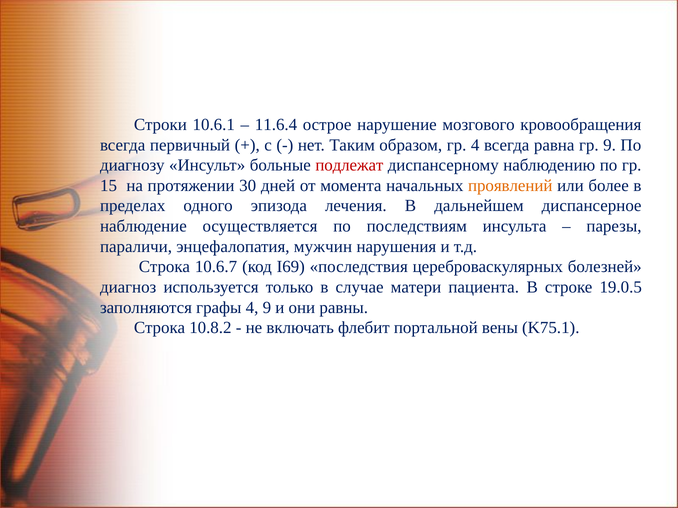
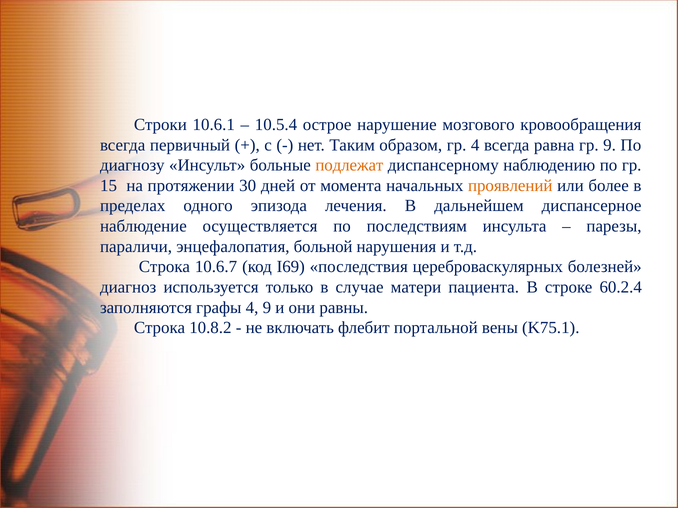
11.6.4: 11.6.4 -> 10.5.4 (276, 125)
подлежат colour: red -> orange (349, 165)
мужчин: мужчин -> больной (323, 247)
19.0.5: 19.0.5 -> 60.2.4 (621, 287)
